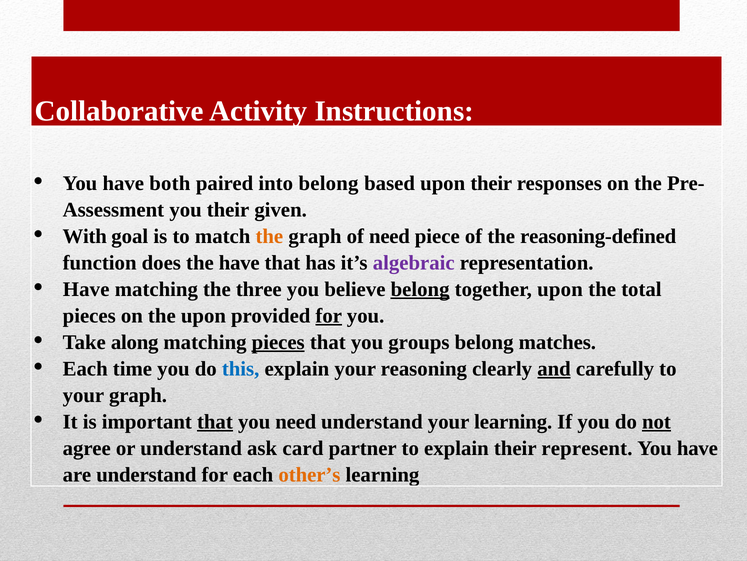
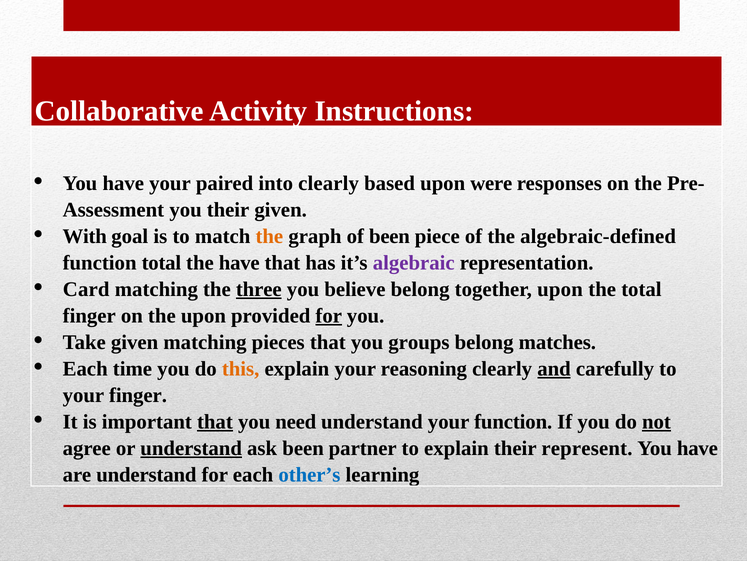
have both: both -> your (170, 183)
into belong: belong -> clearly (329, 183)
upon their: their -> were (491, 183)
of need: need -> been (389, 236)
reasoning-defined: reasoning-defined -> algebraic-defined (598, 236)
function does: does -> total (161, 262)
Have: Have -> Card (86, 289)
three underline: none -> present (259, 289)
belong underline: present -> none (420, 289)
pieces: pieces -> finger (89, 315)
Take along: along -> given (135, 342)
pieces underline: present -> none (278, 342)
this colour: blue -> orange (241, 368)
your graph: graph -> finger (138, 395)
your learning: learning -> function (513, 421)
understand underline: none -> present (191, 448)
ask card: card -> been (303, 448)
other’s colour: orange -> blue (309, 474)
